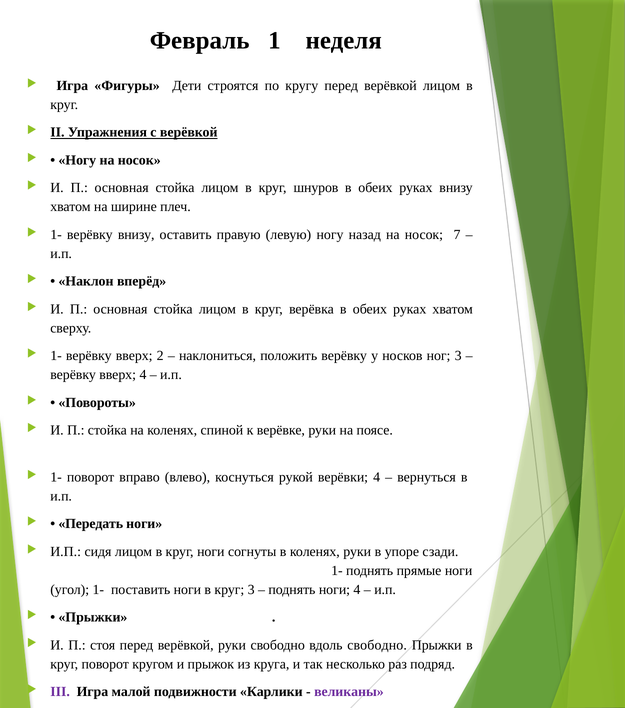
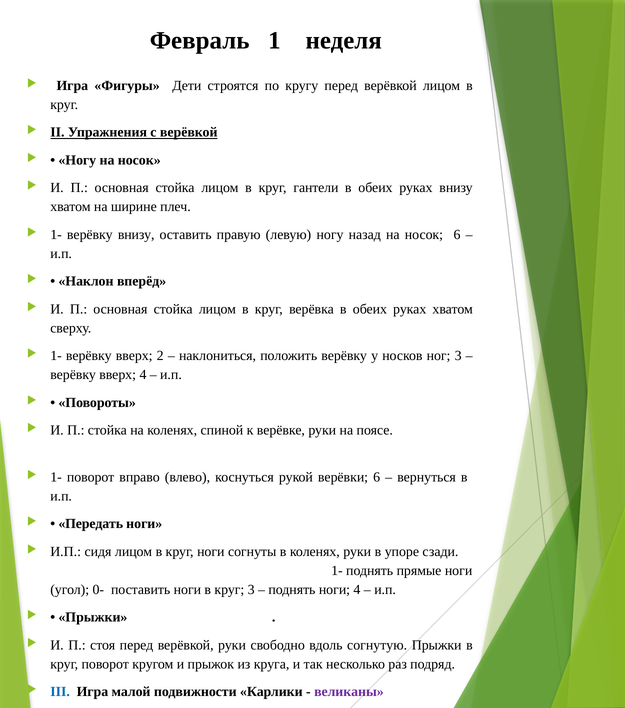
шнуров: шнуров -> гантели (316, 188)
носок 7: 7 -> 6 (457, 234)
верёвки 4: 4 -> 6 (377, 477)
угол 1-: 1- -> 0- (98, 589)
вдоль свободно: свободно -> согнутую (377, 645)
III colour: purple -> blue (60, 691)
